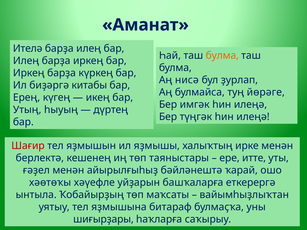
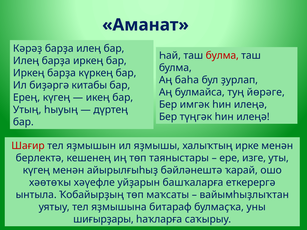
Ителә: Ителә -> Кәрәҙ (28, 49)
булма colour: orange -> red (222, 56)
нисә: нисә -> баһа (187, 80)
итте: итте -> изге (254, 158)
ғәҙел: ғәҙел -> күгең (36, 170)
